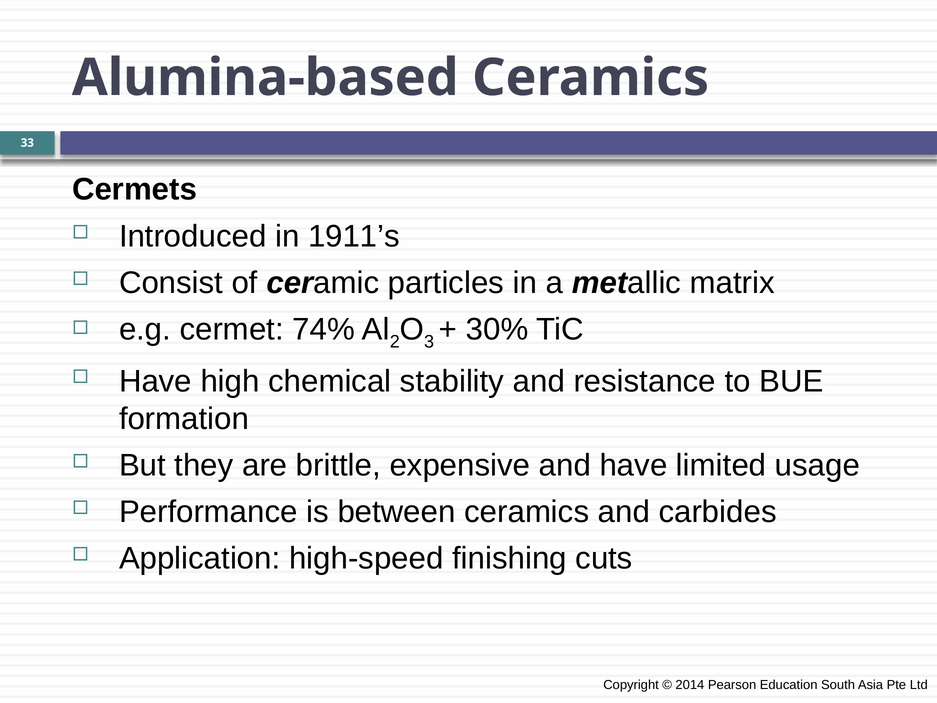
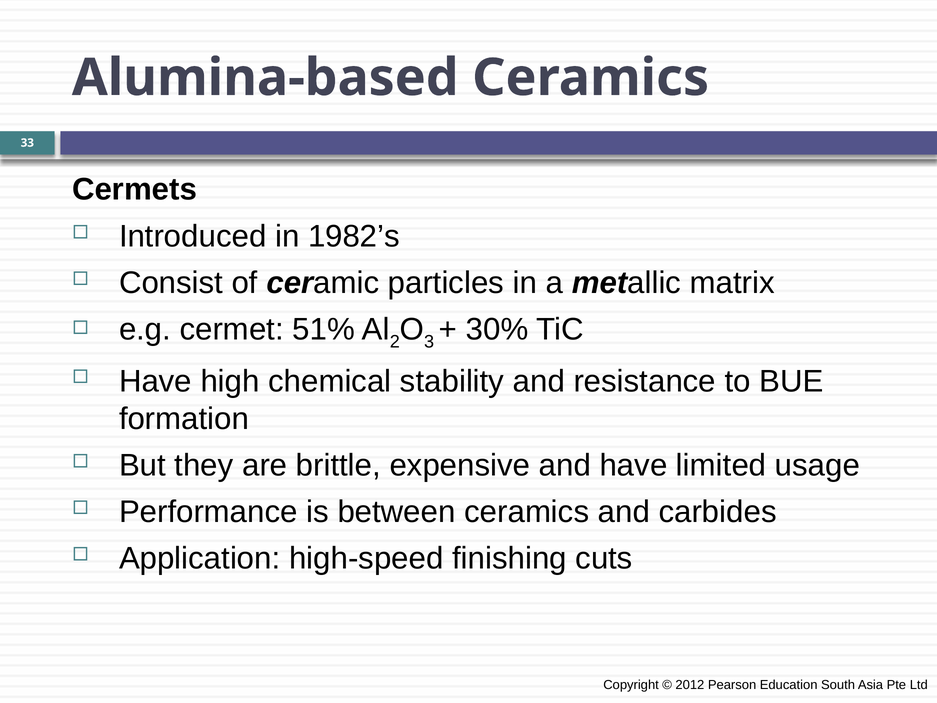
1911’s: 1911’s -> 1982’s (354, 236)
74%: 74% -> 51% (324, 329)
2014: 2014 -> 2012 (690, 685)
